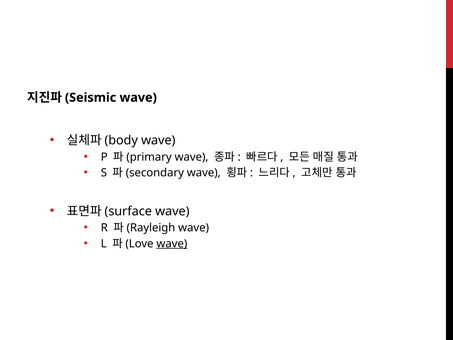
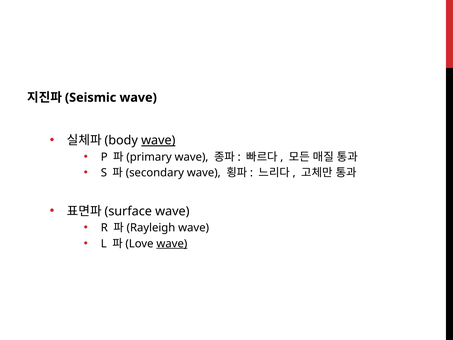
wave underline: none -> present (158, 140)
